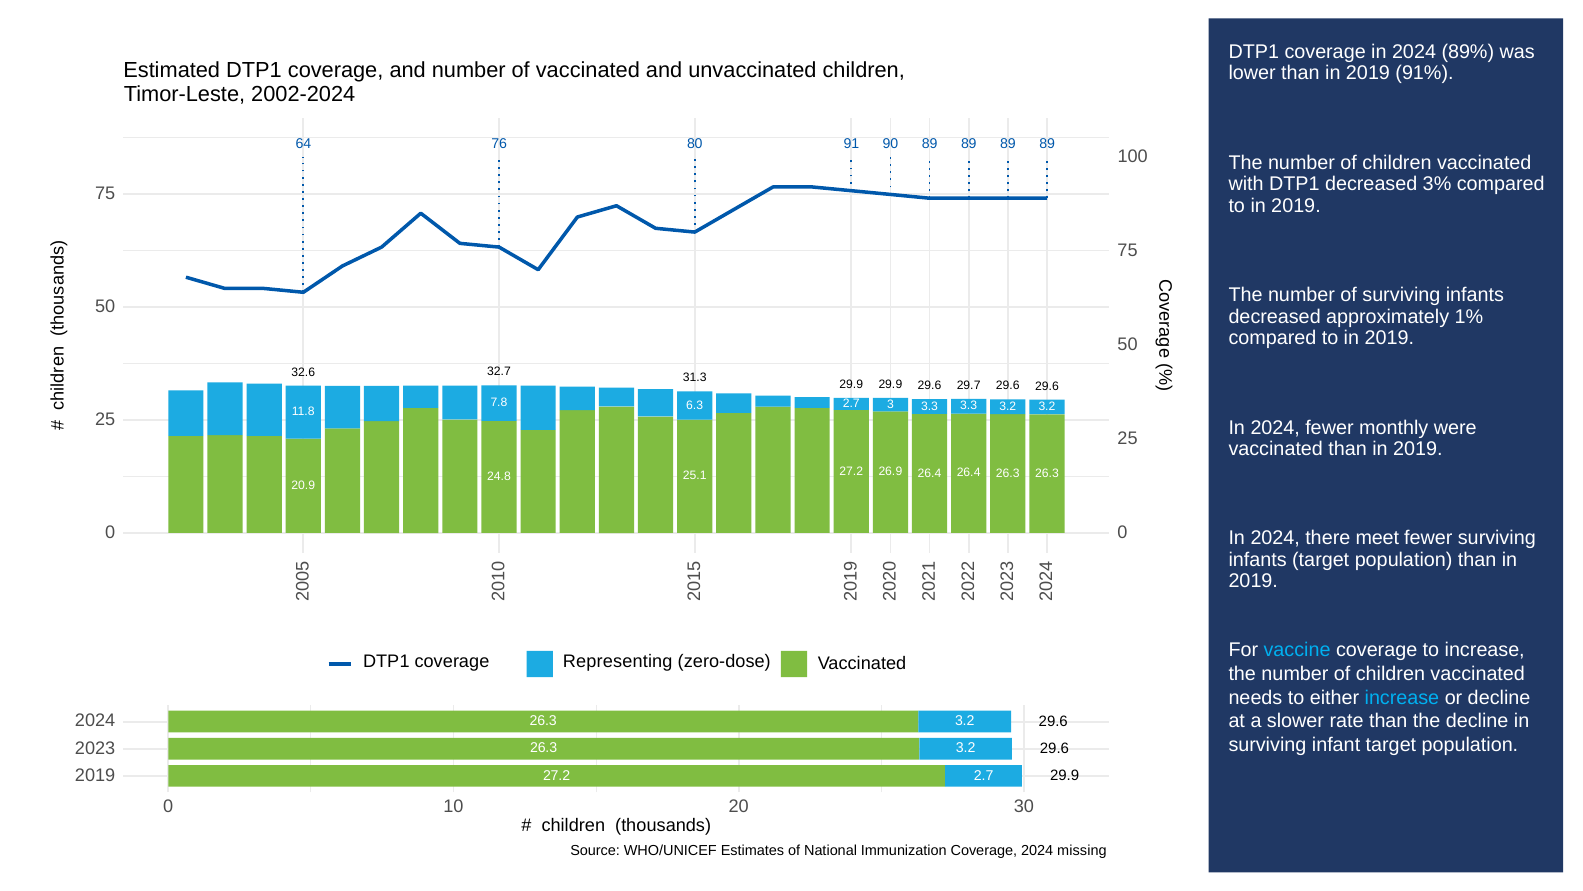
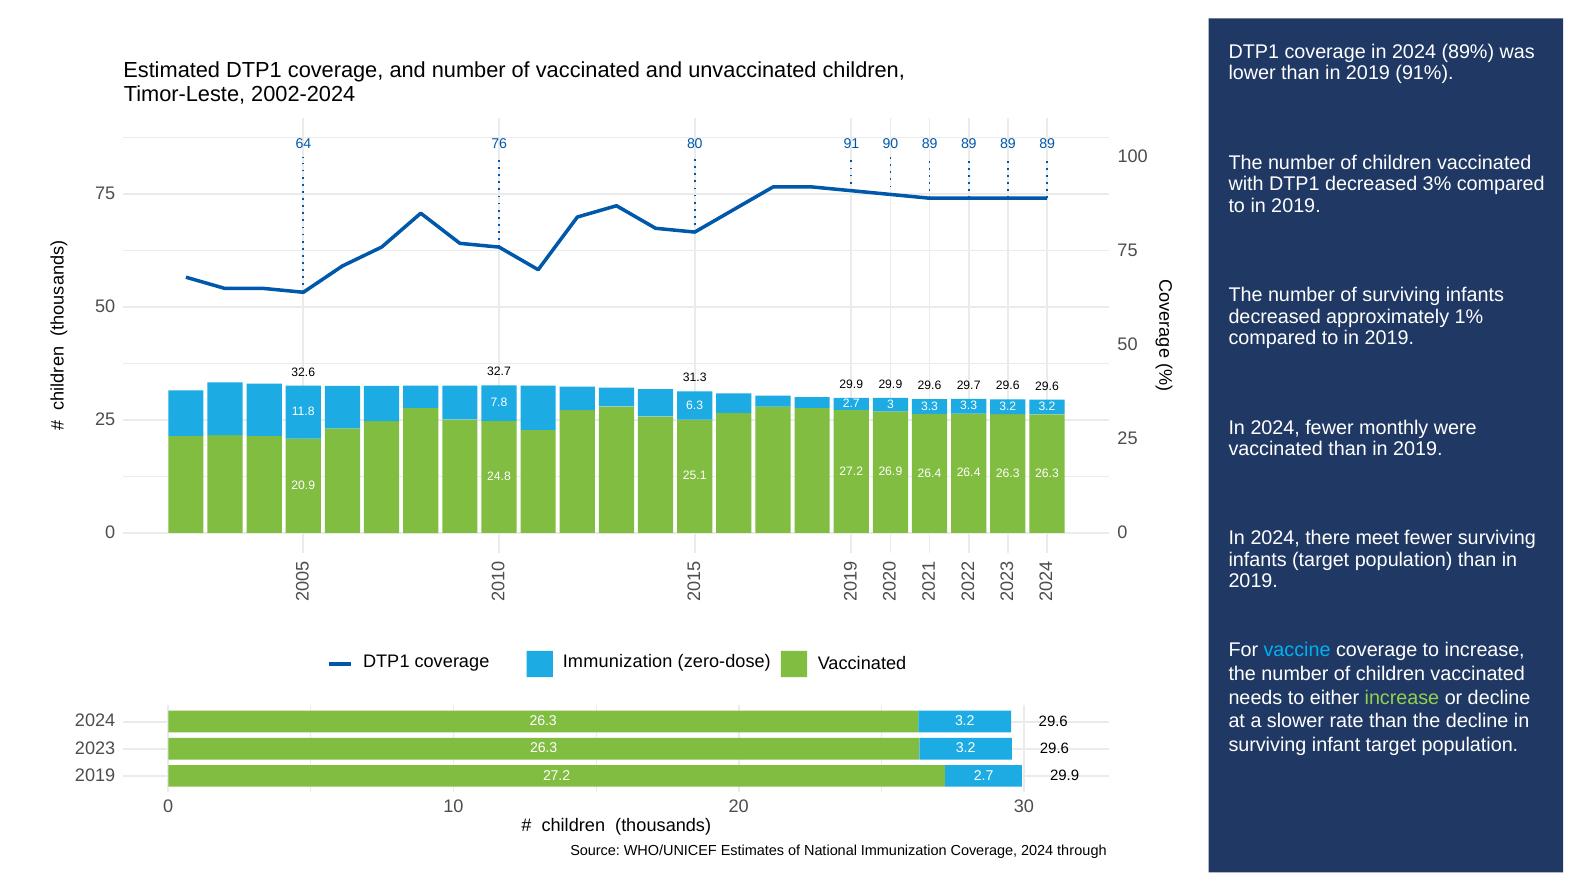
coverage Representing: Representing -> Immunization (618, 661)
increase colour: light blue -> light green (1402, 697)
missing: missing -> through (1082, 850)
